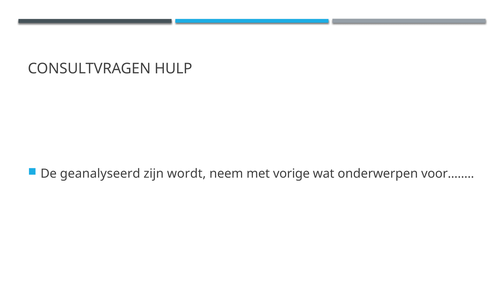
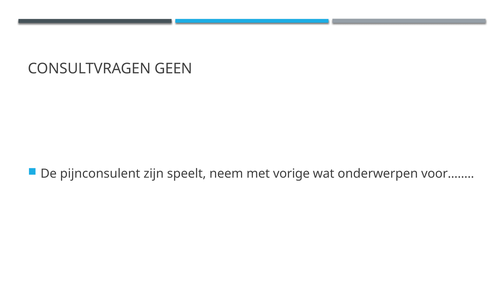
HULP: HULP -> GEEN (173, 68)
geanalyseerd: geanalyseerd -> pijnconsulent (100, 174)
wordt: wordt -> speelt (187, 174)
